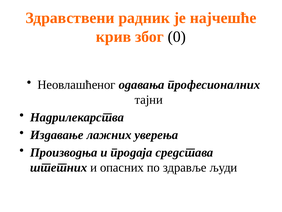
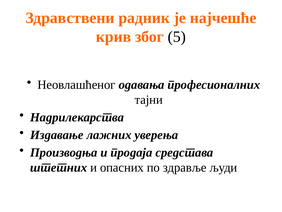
0: 0 -> 5 (177, 37)
